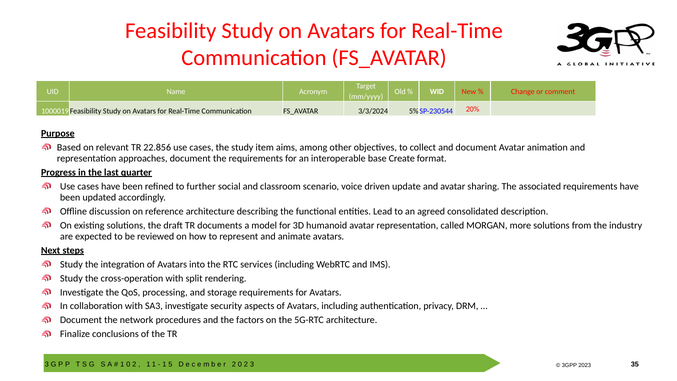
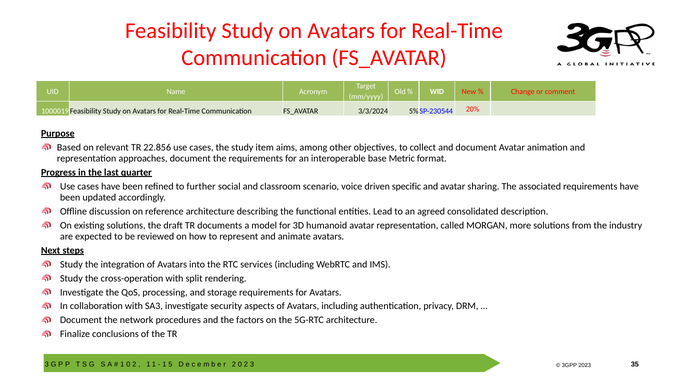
Create: Create -> Metric (402, 158)
update: update -> specific (407, 186)
